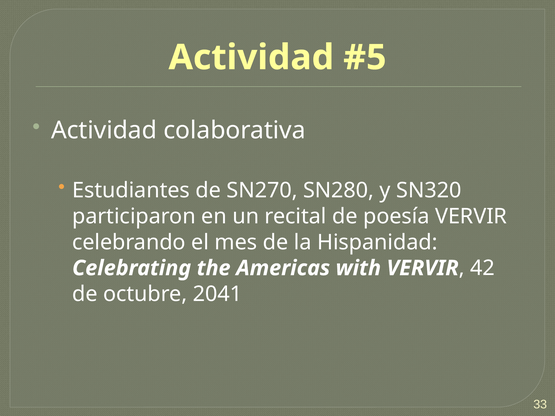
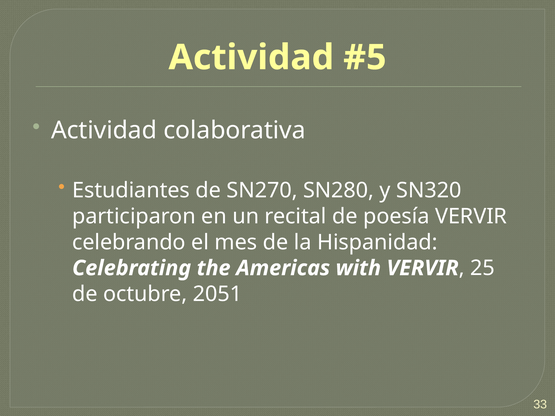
42: 42 -> 25 (482, 268)
2041: 2041 -> 2051 (217, 294)
